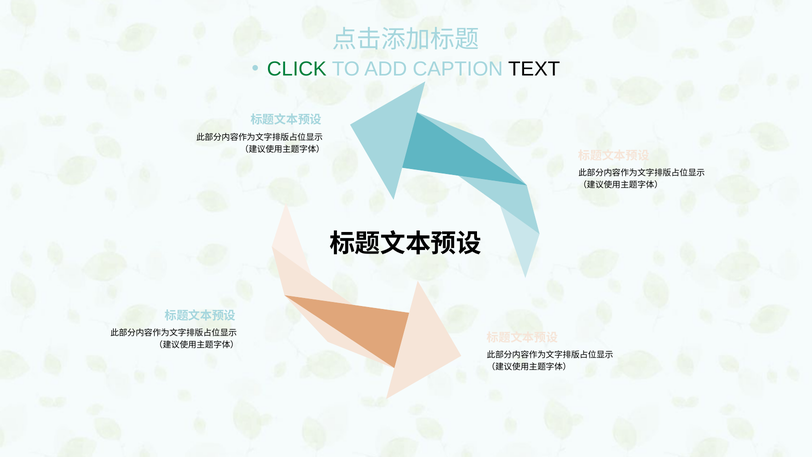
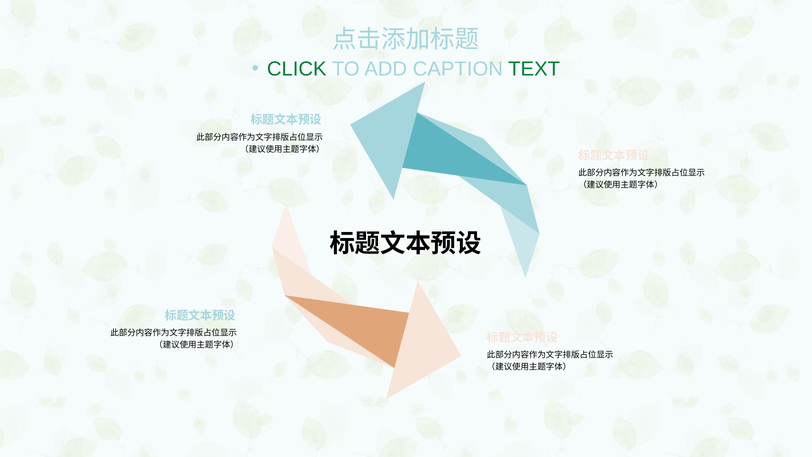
TEXT colour: black -> green (534, 69)
